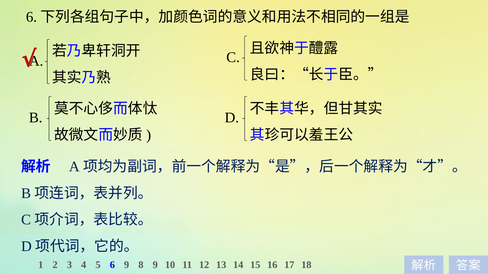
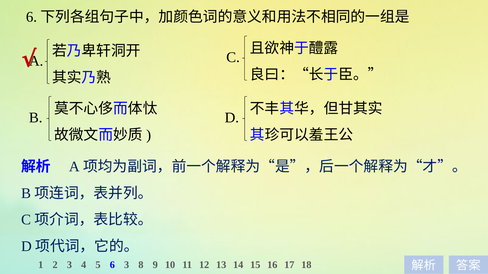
6 9: 9 -> 3 (127, 265)
